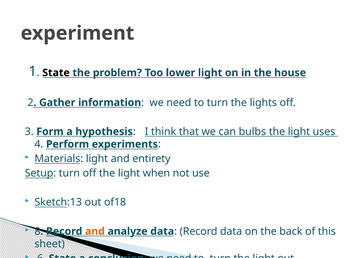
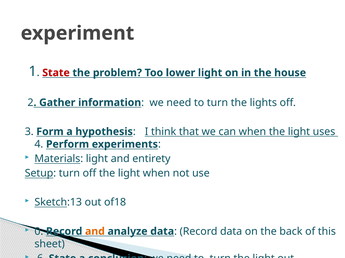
State colour: black -> red (56, 73)
can bulbs: bulbs -> when (252, 132)
8: 8 -> 0 (39, 232)
